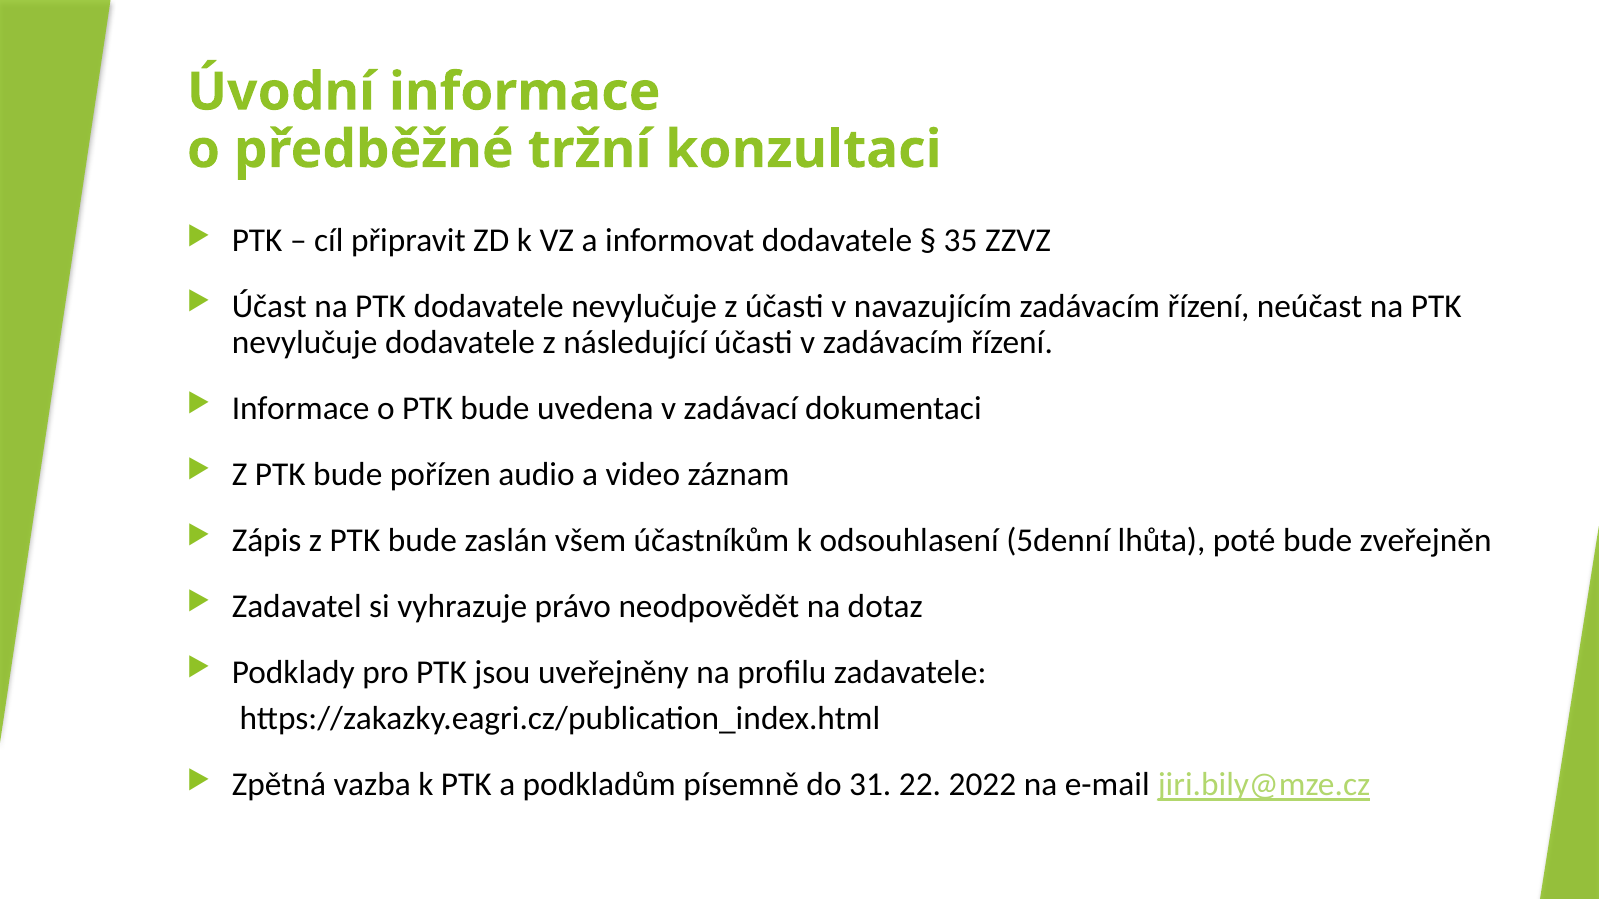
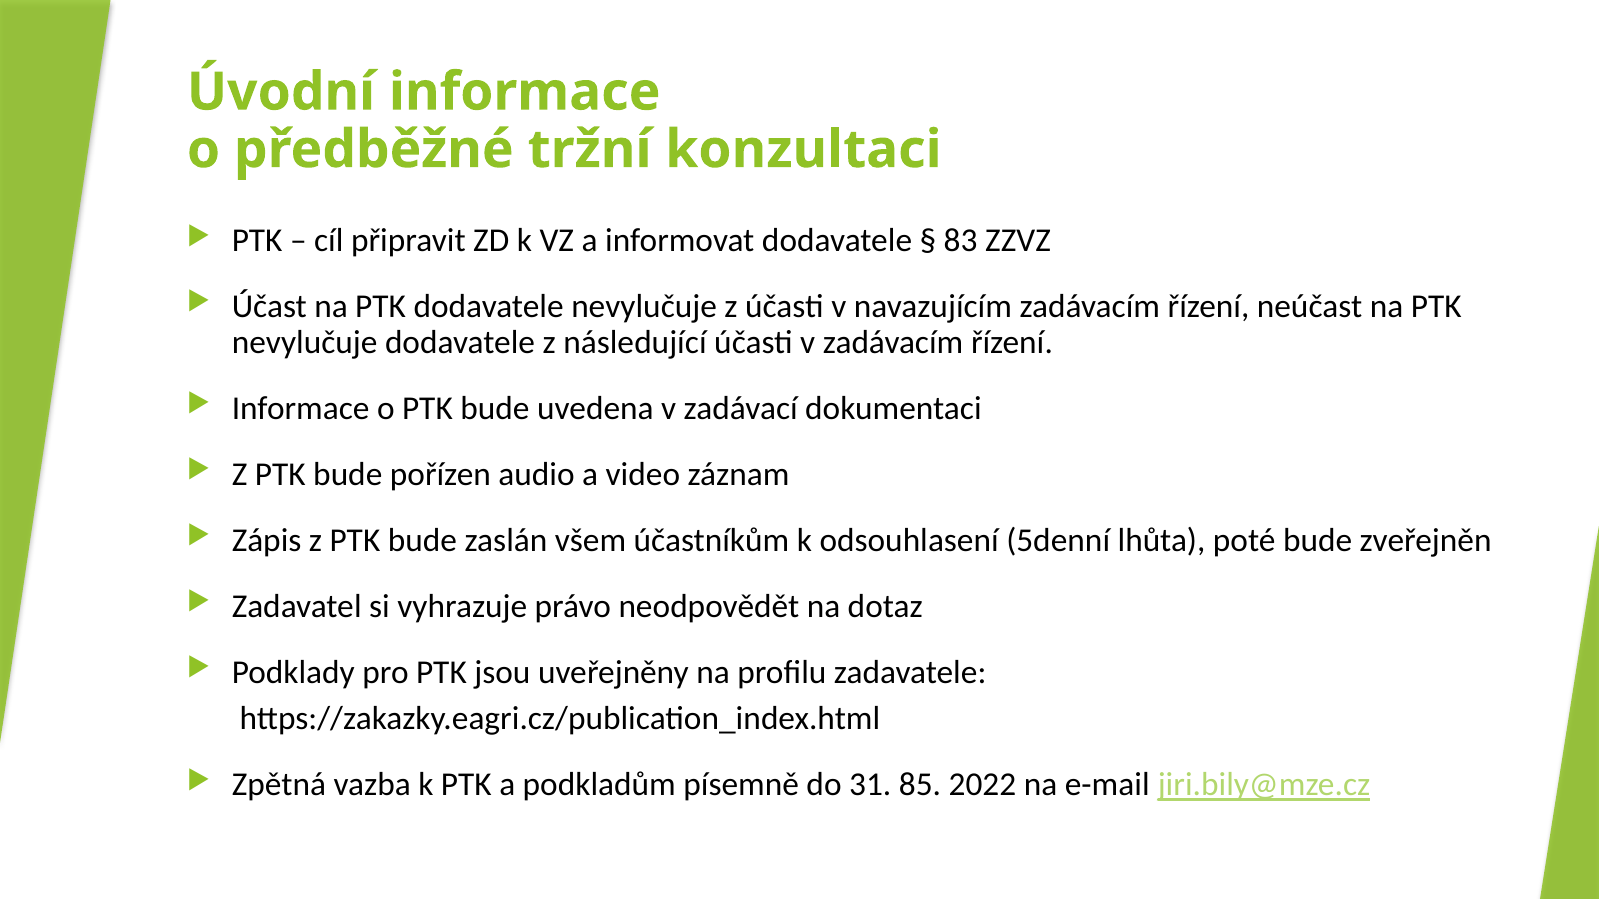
35: 35 -> 83 (961, 241)
22: 22 -> 85 (920, 785)
